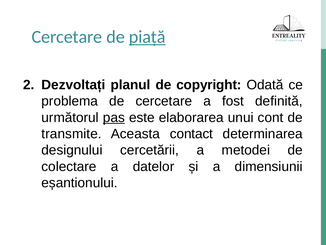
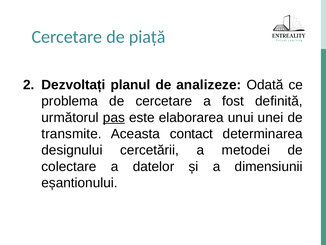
piață underline: present -> none (147, 37)
copyright: copyright -> analizeze (209, 85)
cont: cont -> unei (271, 117)
